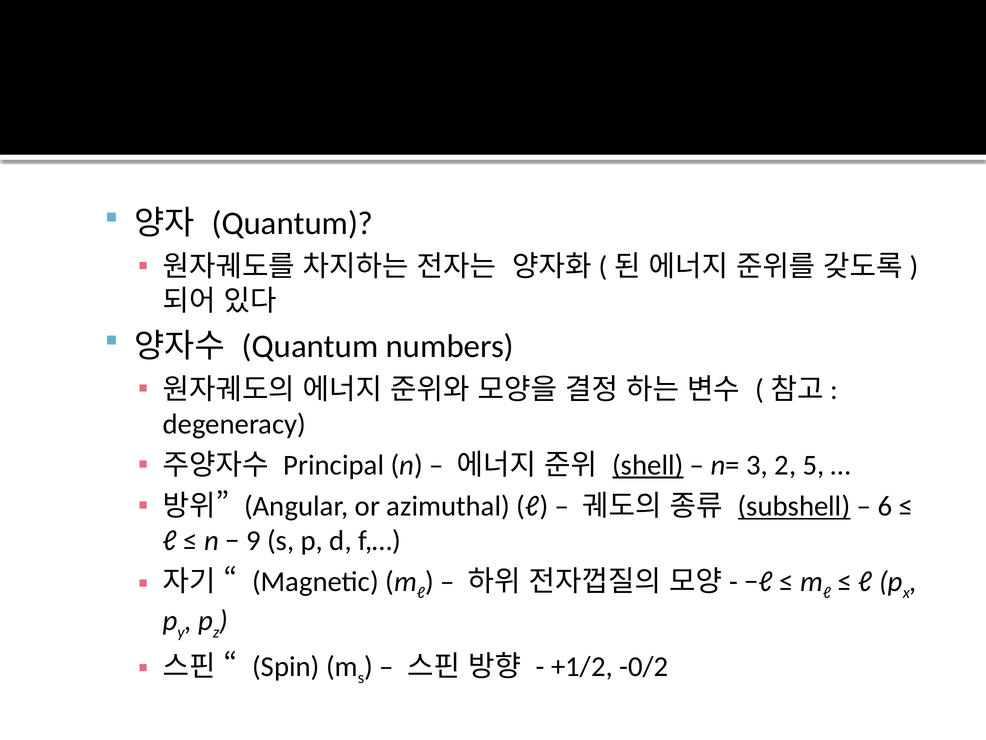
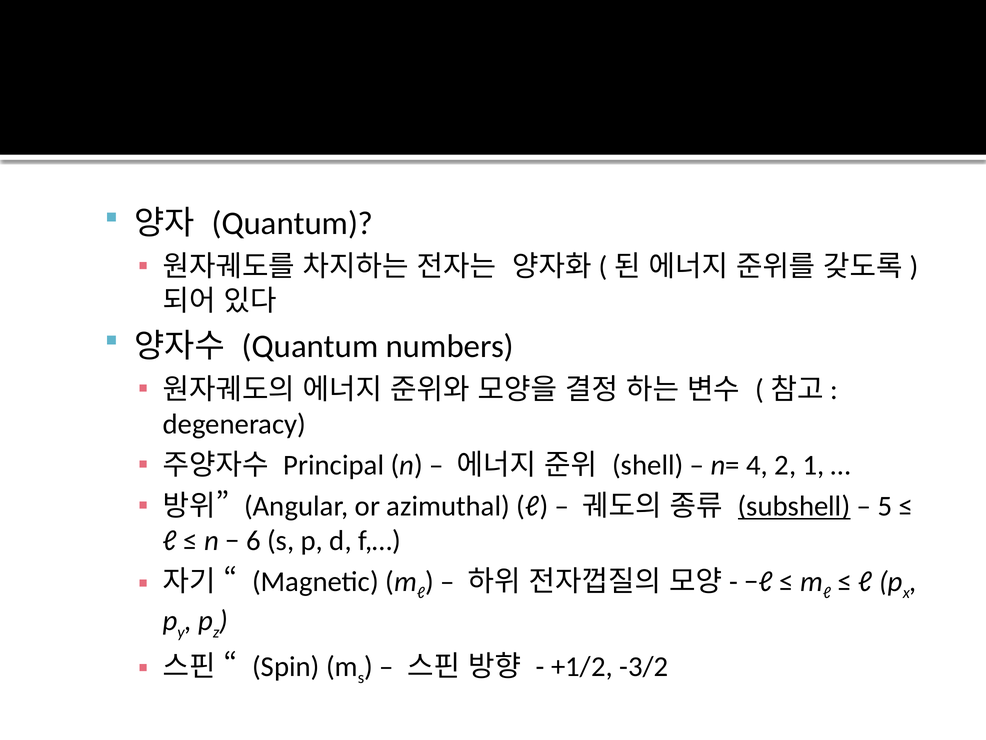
shell underline: present -> none (648, 465)
3: 3 -> 4 (757, 465)
5: 5 -> 1 (814, 465)
6: 6 -> 5 (885, 506)
9: 9 -> 6 (253, 540)
-0/2: -0/2 -> -3/2 (644, 666)
